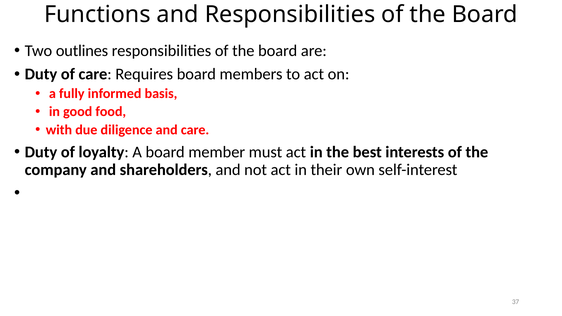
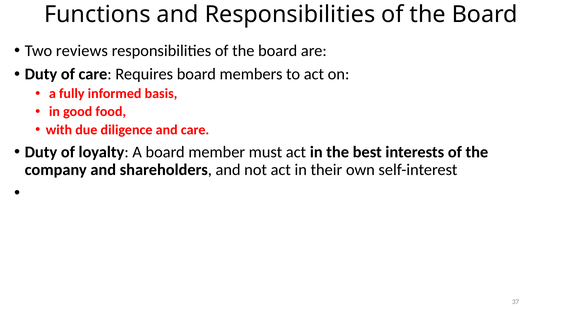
outlines: outlines -> reviews (82, 51)
